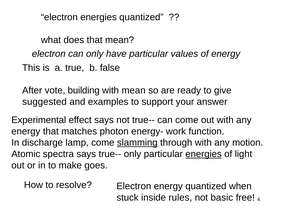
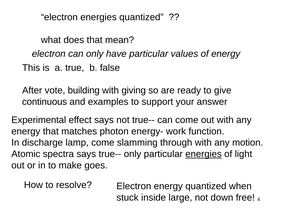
with mean: mean -> giving (134, 90)
suggested: suggested -> continuous (45, 102)
slamming underline: present -> none (137, 143)
rules: rules -> large (180, 198)
basic: basic -> down (222, 198)
